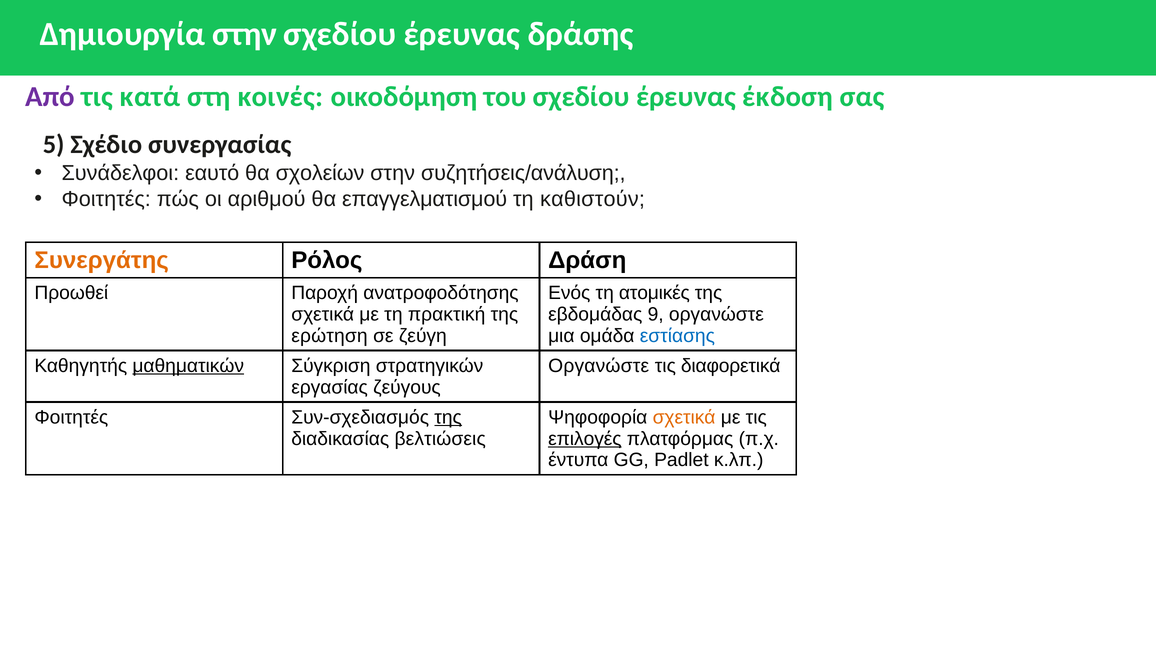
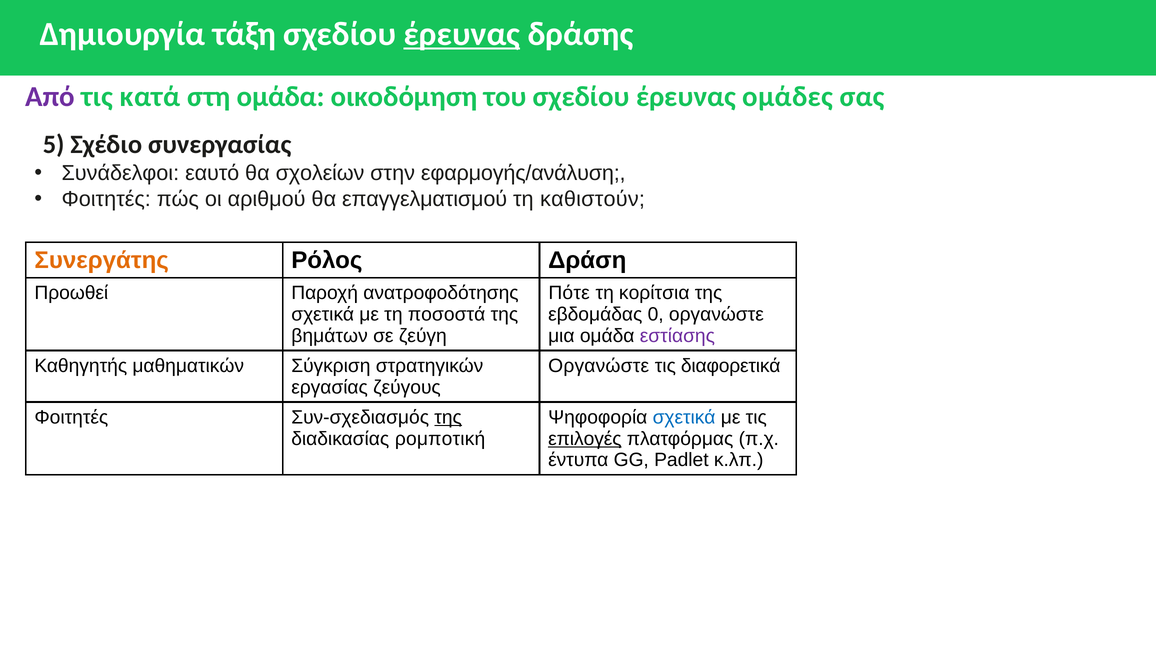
Δημιουργία στην: στην -> τάξη (245, 34)
έρευνας underline: none -> present (462, 34)
στη κοινές: κοινές -> ομάδα (281, 97)
έκδοση: έκδοση -> ομάδες (788, 97)
συζητήσεις/ανάλυση: συζητήσεις/ανάλυση -> εφαρμογής/ανάλυση (523, 173)
Ενός: Ενός -> Πότε (569, 293)
ατομικές: ατομικές -> κορίτσια (654, 293)
πρακτική: πρακτική -> ποσοστά (447, 314)
9: 9 -> 0 (656, 314)
ερώτηση: ερώτηση -> βημάτων (330, 336)
εστίασης colour: blue -> purple (677, 336)
μαθηματικών underline: present -> none (188, 366)
σχετικά colour: orange -> blue (684, 417)
βελτιώσεις: βελτιώσεις -> ρομποτική (440, 439)
